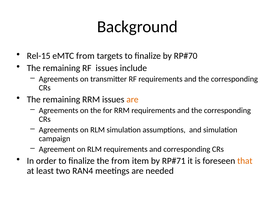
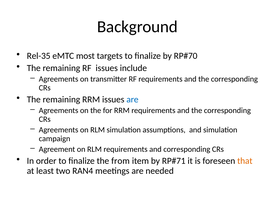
Rel-15: Rel-15 -> Rel-35 (39, 56)
eMTC from: from -> most (85, 56)
are colour: orange -> blue (132, 99)
